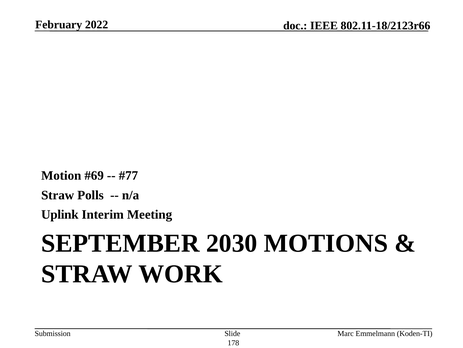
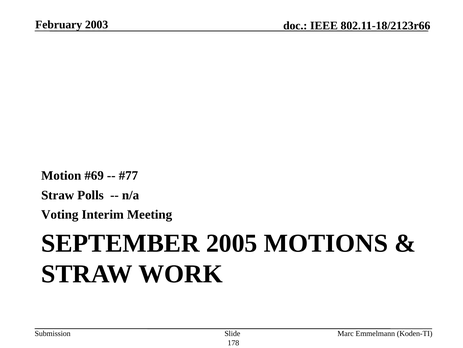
2022: 2022 -> 2003 (97, 25)
Uplink: Uplink -> Voting (60, 214)
2030: 2030 -> 2005 (232, 243)
